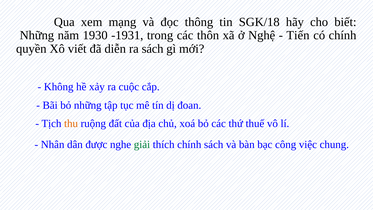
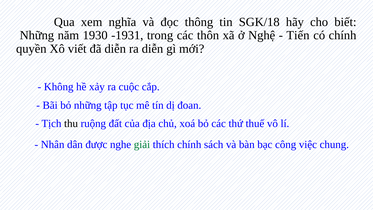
mạng: mạng -> nghĩa (122, 22)
ra sách: sách -> diễn (153, 49)
thu colour: orange -> black (71, 123)
